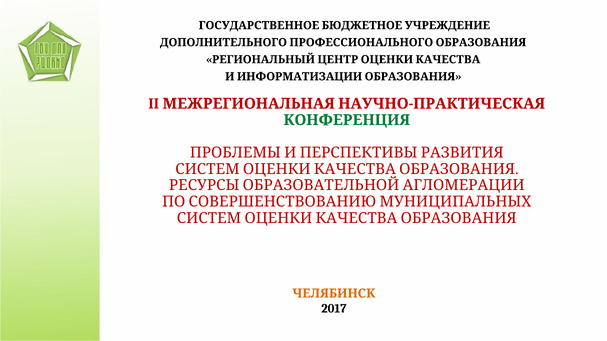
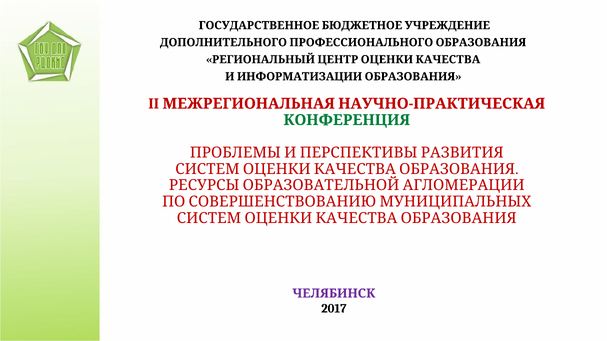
ЧЕЛЯБИНСК colour: orange -> purple (334, 294)
